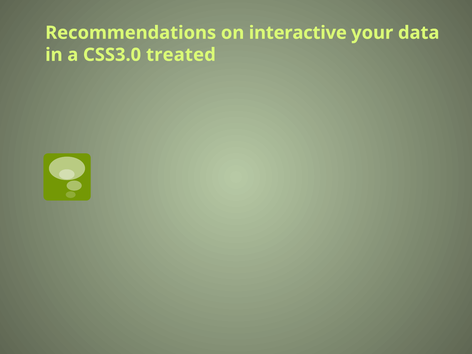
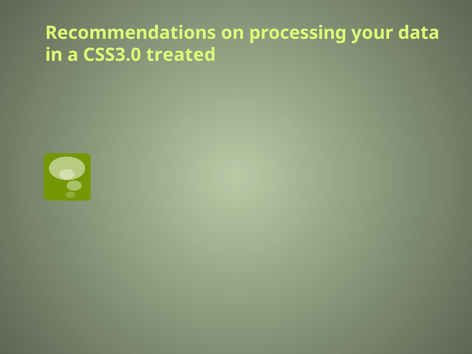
interactive: interactive -> processing (298, 33)
